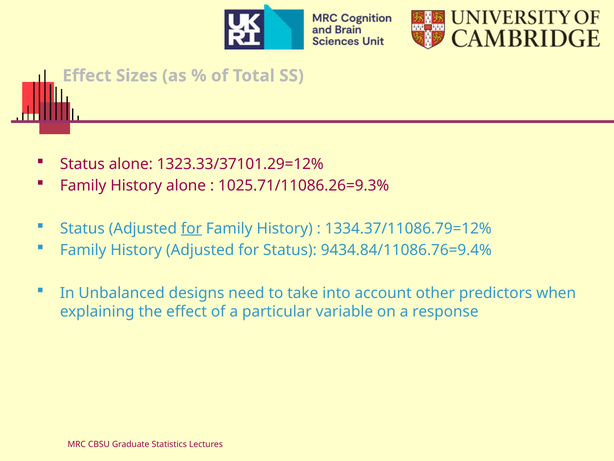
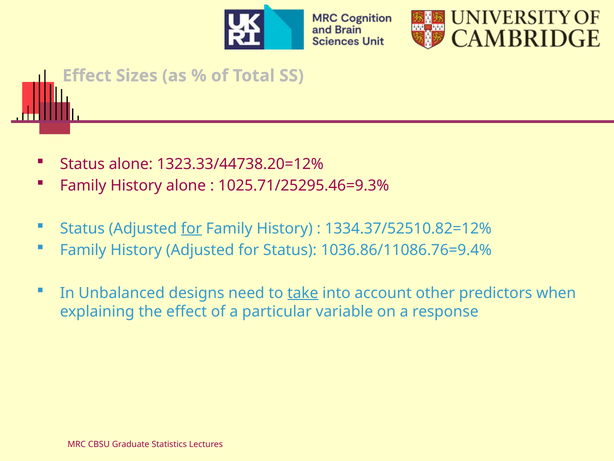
1323.33/37101.29=12%: 1323.33/37101.29=12% -> 1323.33/44738.20=12% (240, 164)
1025.71/11086.26=9.3%: 1025.71/11086.26=9.3% -> 1025.71/25295.46=9.3% (304, 185)
1334.37/11086.79=12%: 1334.37/11086.79=12% -> 1334.37/52510.82=12% (408, 228)
9434.84/11086.76=9.4%: 9434.84/11086.76=9.4% -> 1036.86/11086.76=9.4% (406, 250)
take underline: none -> present (303, 293)
